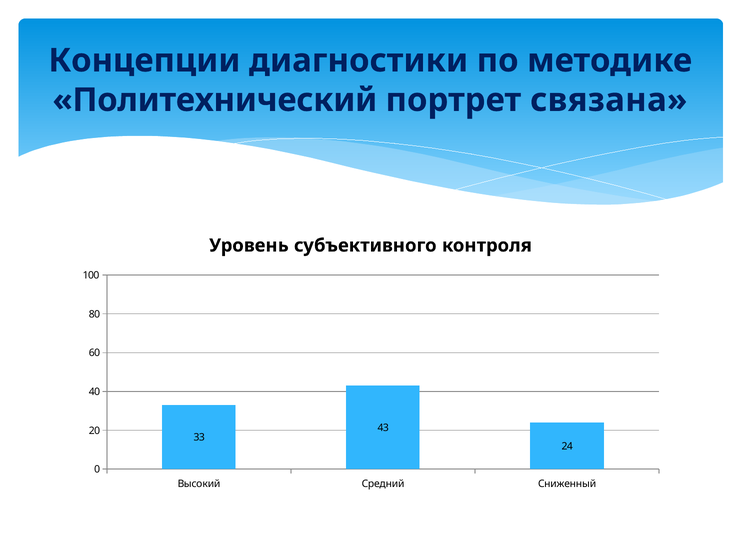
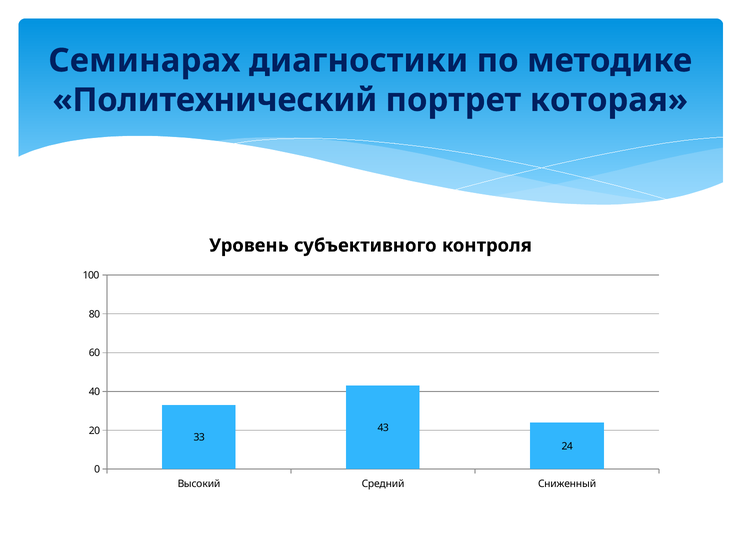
Концепции: Концепции -> Семинарах (144, 61)
связана: связана -> которая (609, 100)
